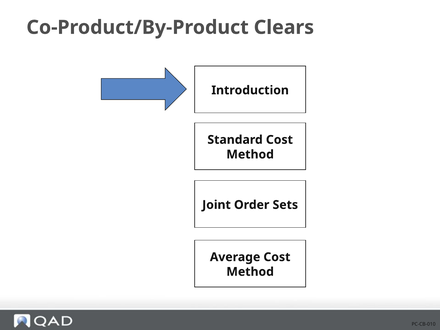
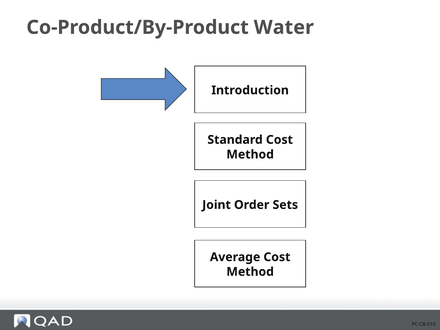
Clears: Clears -> Water (284, 27)
